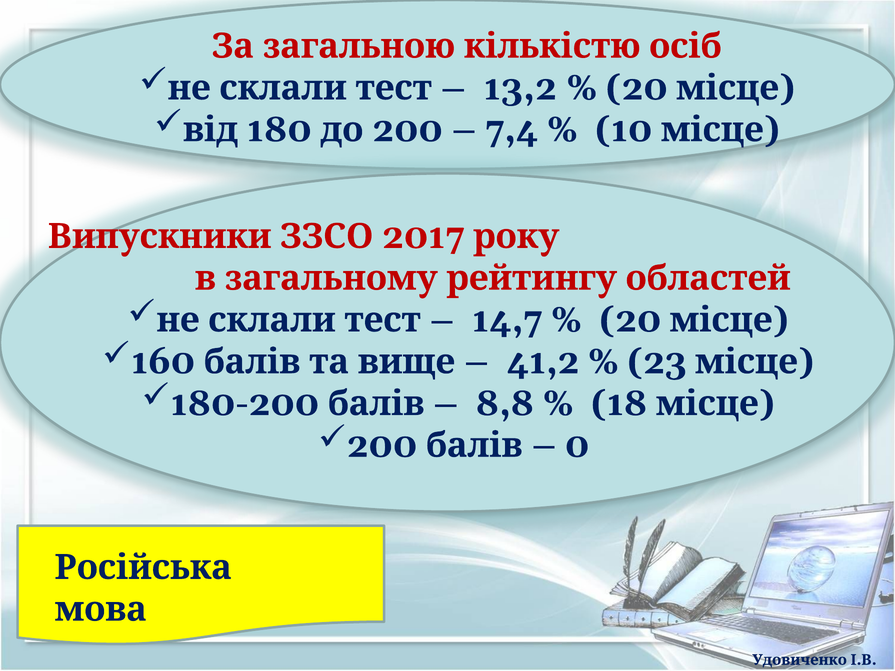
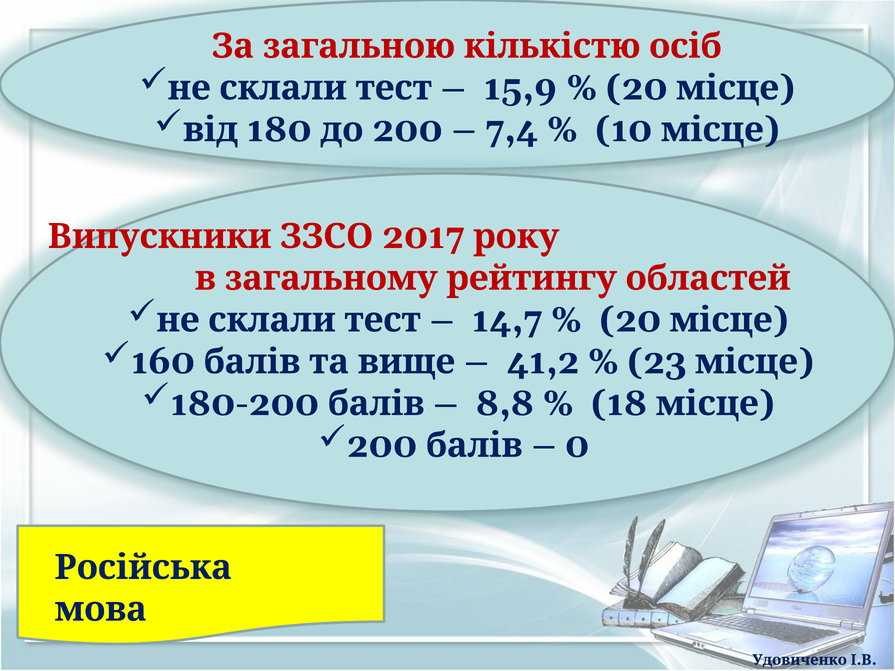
13,2: 13,2 -> 15,9 (520, 88)
